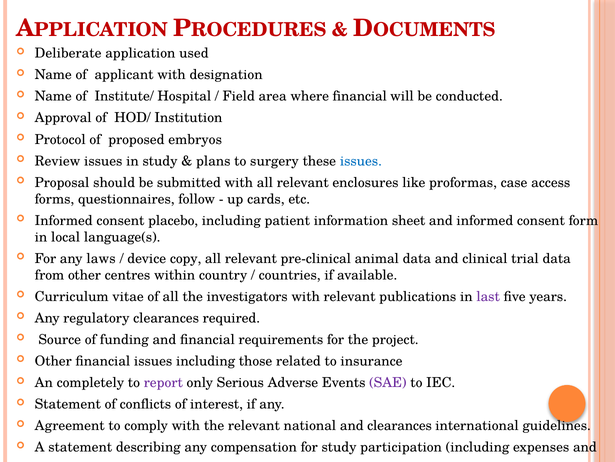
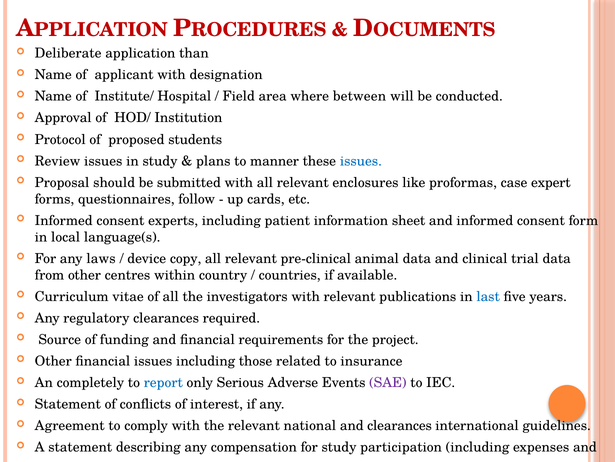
used: used -> than (194, 53)
where financial: financial -> between (360, 96)
embryos: embryos -> students (195, 139)
surgery: surgery -> manner (275, 161)
access: access -> expert (551, 182)
placebo: placebo -> experts (173, 220)
last colour: purple -> blue (488, 296)
report colour: purple -> blue (163, 382)
